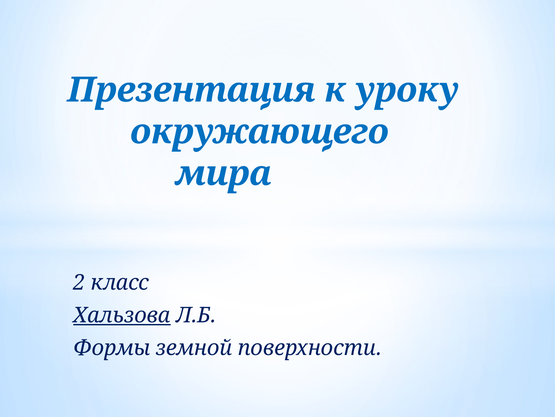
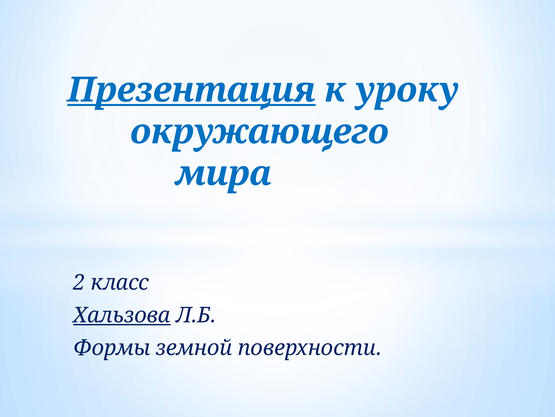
Презентация underline: none -> present (191, 90)
